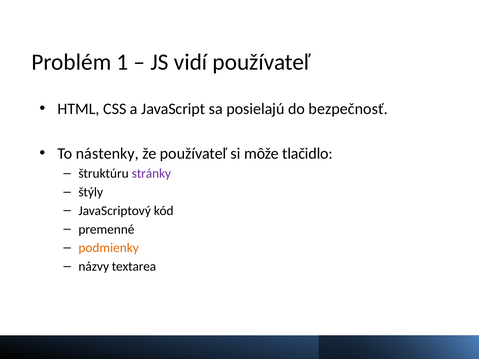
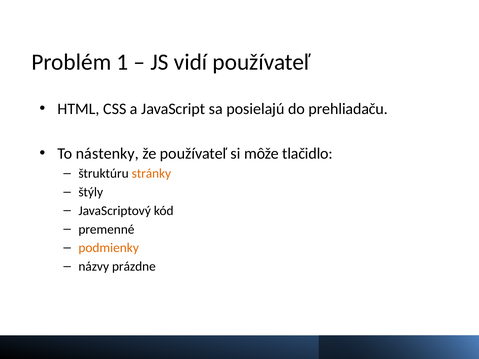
bezpečnosť: bezpečnosť -> prehliadaču (348, 109)
stránky colour: purple -> orange (151, 174)
textarea: textarea -> prázdne (134, 267)
